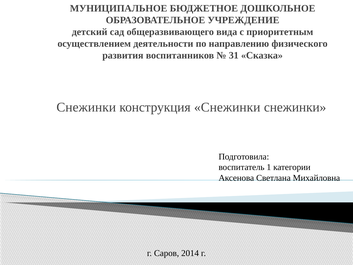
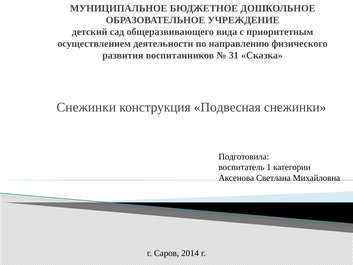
конструкция Снежинки: Снежинки -> Подвесная (227, 107)
